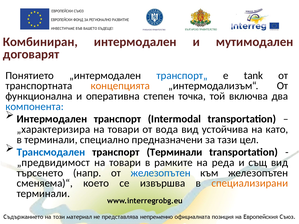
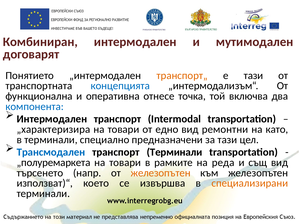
транспорт„ colour: blue -> orange (182, 76)
е tank: tank -> тази (253, 76)
концепцията colour: orange -> blue (120, 86)
степен: степен -> отнесе (159, 96)
вода: вода -> едно (167, 129)
устойчива: устойчива -> ремонтни (225, 129)
„предвидимост: „предвидимост -> „полуремаркета (54, 163)
железопътен colour: blue -> orange (161, 173)
сменяема)“: сменяема)“ -> използват)“ (45, 183)
